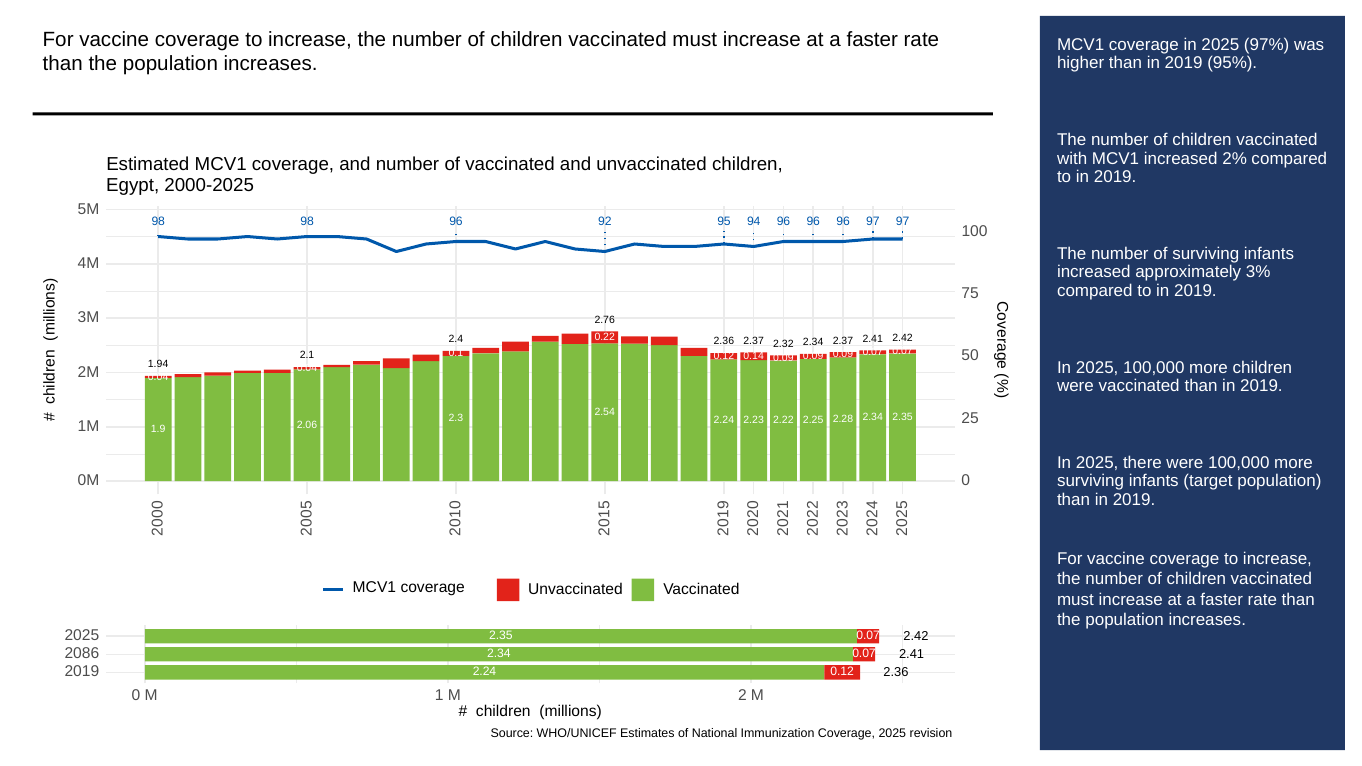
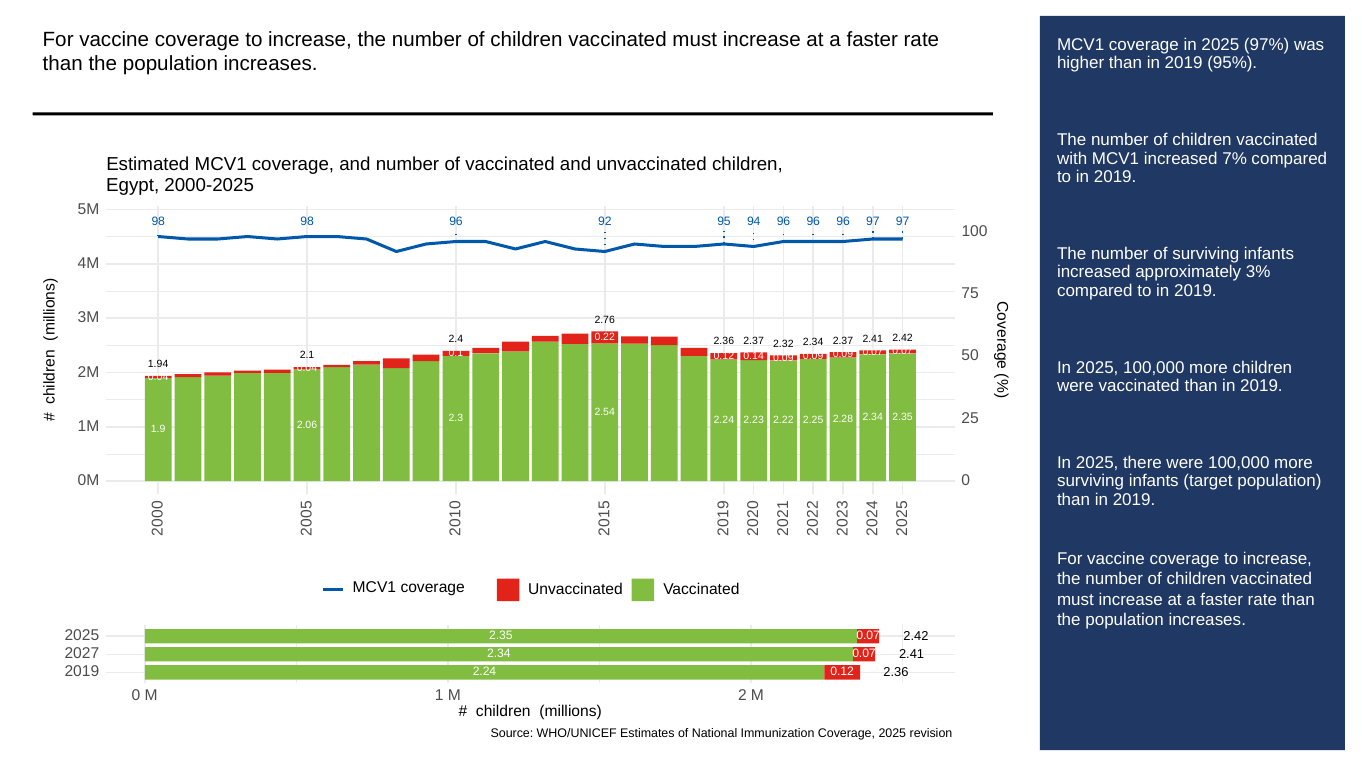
2%: 2% -> 7% (1235, 159)
2086: 2086 -> 2027 (82, 654)
